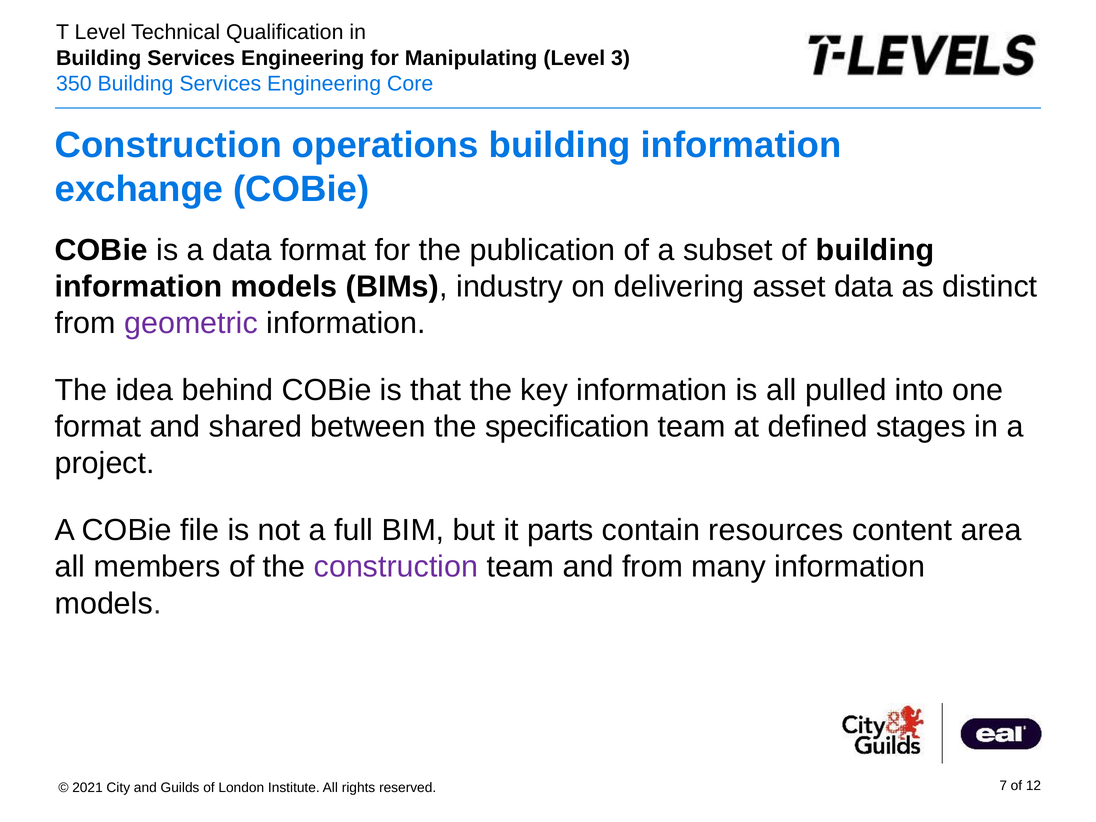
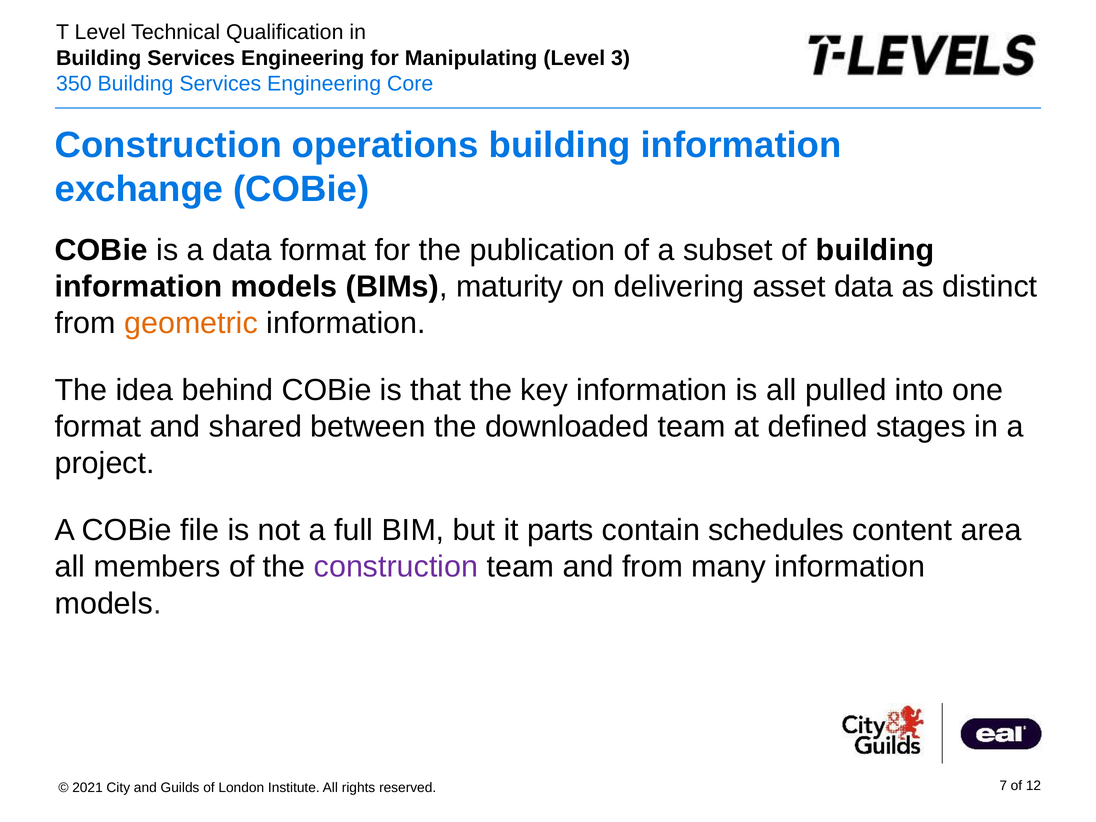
industry: industry -> maturity (510, 287)
geometric colour: purple -> orange (191, 323)
specification: specification -> downloaded (567, 427)
resources: resources -> schedules (776, 530)
